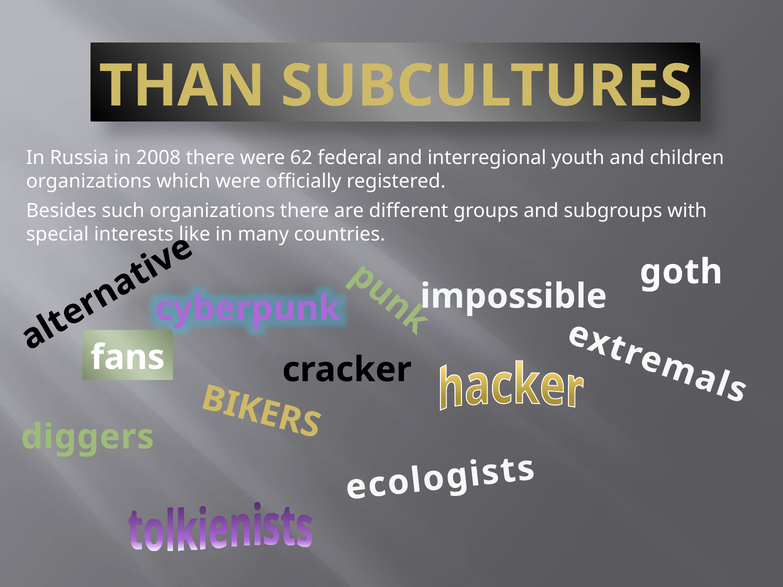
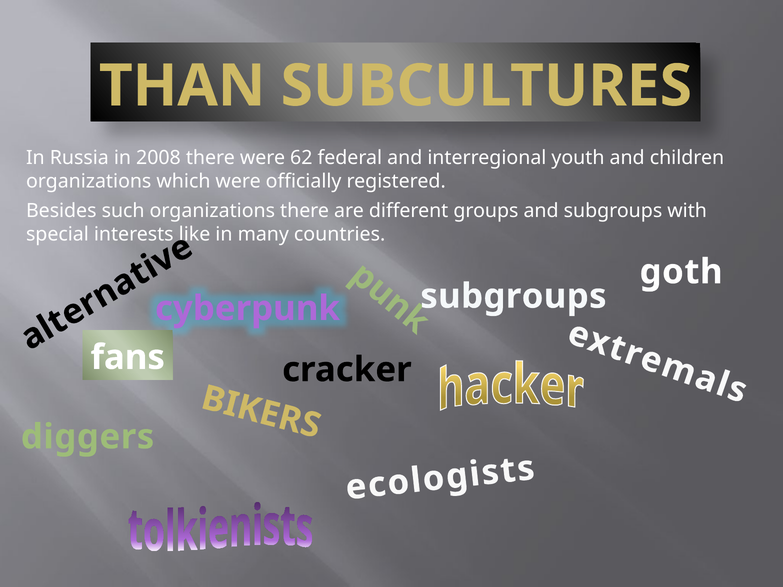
impossible: impossible -> subgroups (513, 296)
